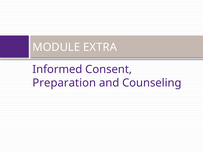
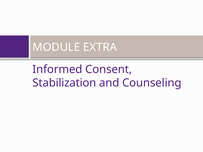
Preparation: Preparation -> Stabilization (64, 83)
